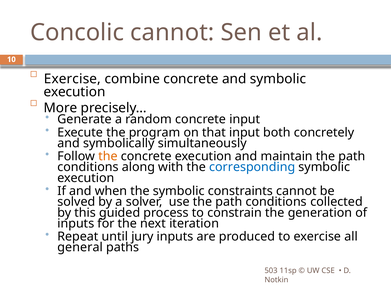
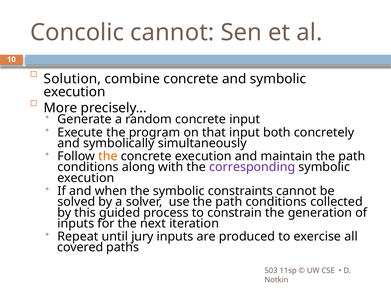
Exercise: Exercise -> Solution (72, 79)
corresponding colour: blue -> purple (252, 167)
general: general -> covered (80, 248)
